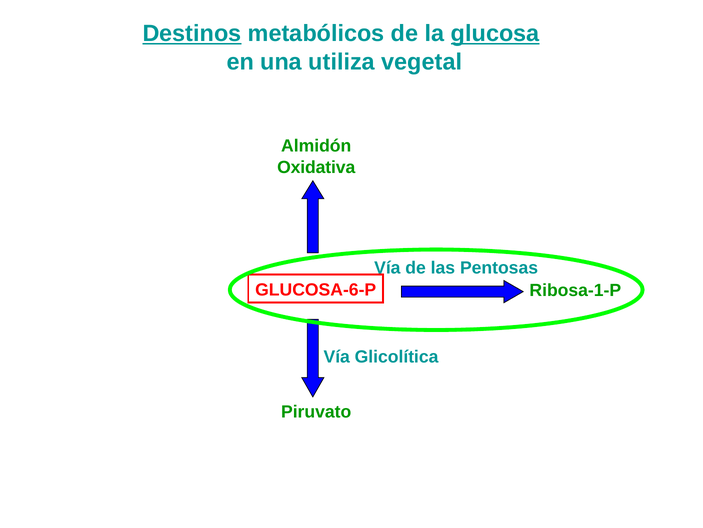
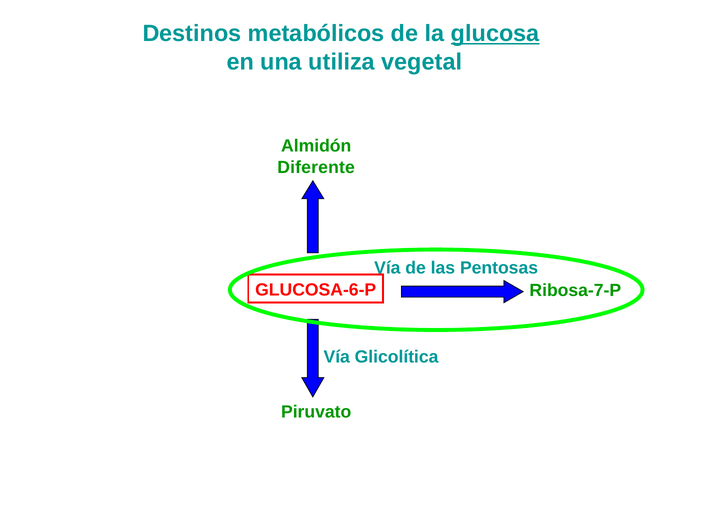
Destinos underline: present -> none (192, 34)
Oxidativa: Oxidativa -> Diferente (316, 167)
Ribosa-1-P: Ribosa-1-P -> Ribosa-7-P (575, 290)
